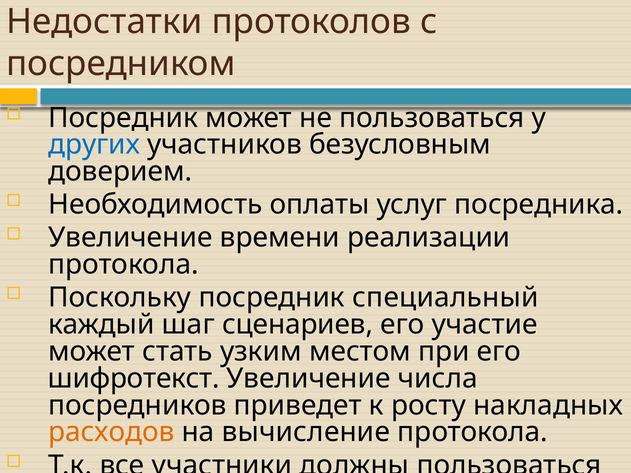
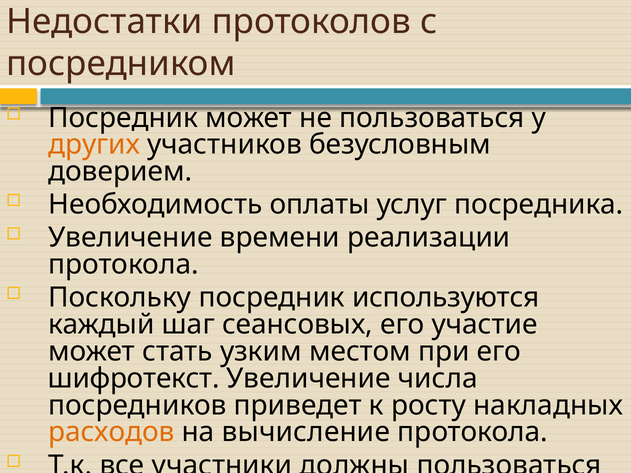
других colour: blue -> orange (94, 145)
специальный: специальный -> используются (446, 298)
сценариев: сценариев -> сеансовых (298, 325)
